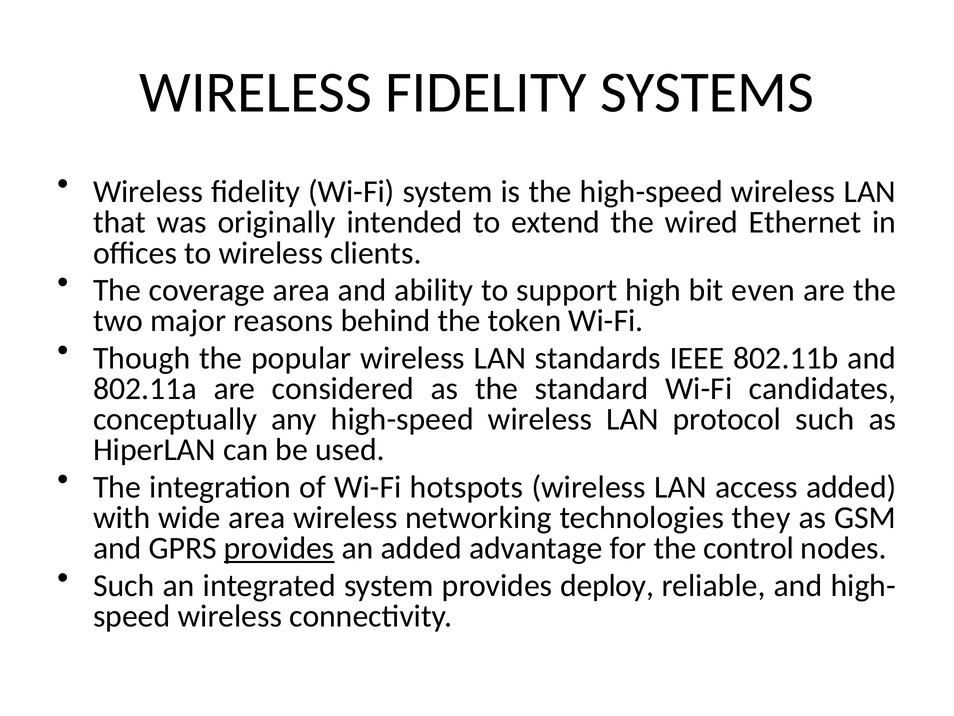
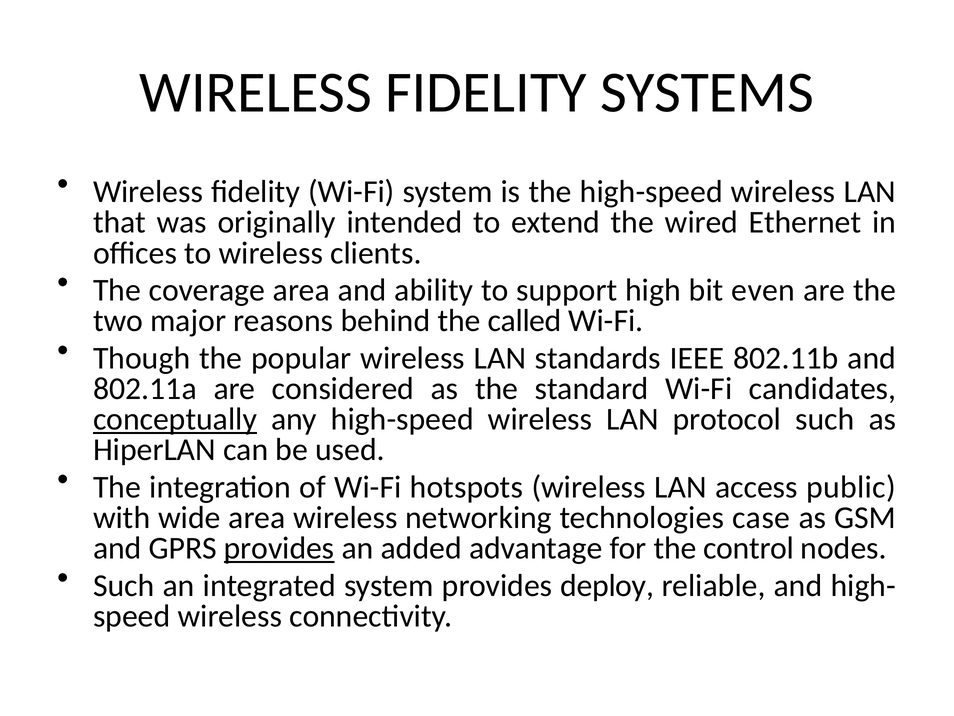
token: token -> called (525, 321)
conceptually underline: none -> present (175, 419)
access added: added -> public (851, 487)
they: they -> case (761, 517)
